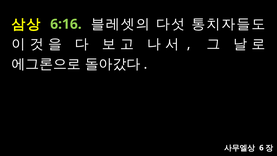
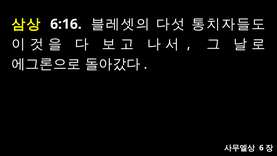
6:16 colour: light green -> white (66, 24)
